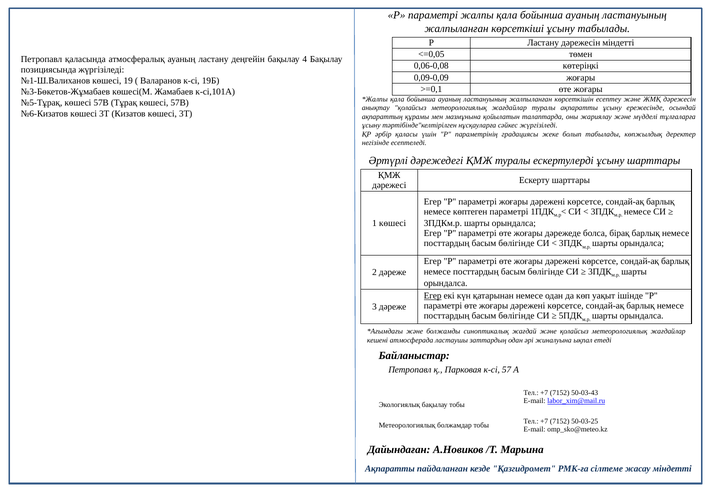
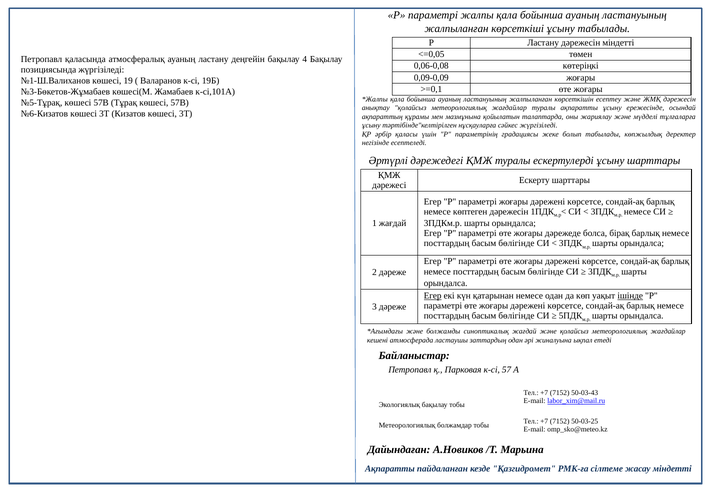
көптеген параметрі: параметрі -> дәрежесін (509, 212)
1 көшесі: көшесі -> жағдай (393, 223)
ішінде underline: none -> present (630, 296)
